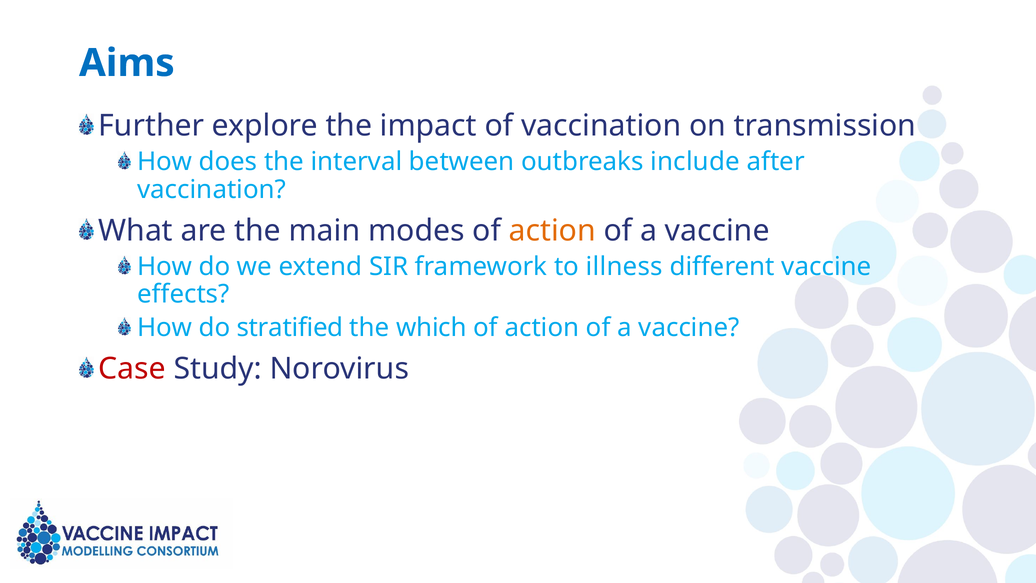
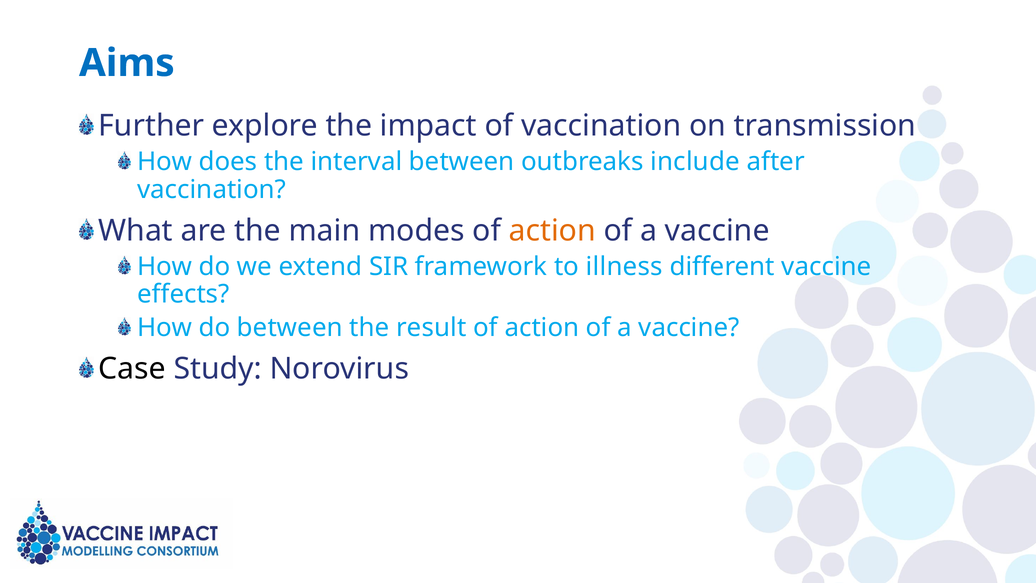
do stratified: stratified -> between (290, 328)
which: which -> result (431, 328)
Case colour: red -> black (132, 369)
